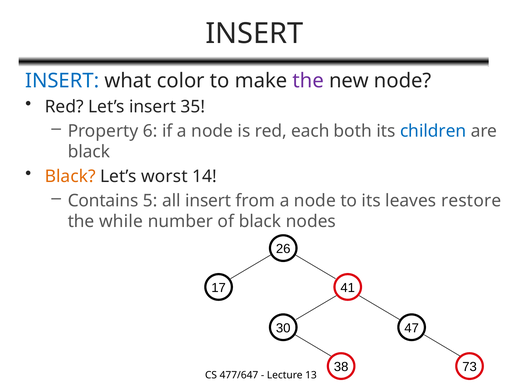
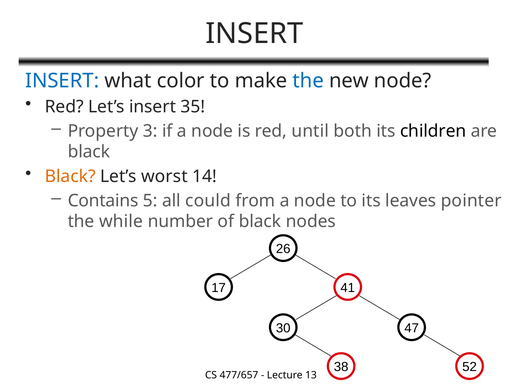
the colour: purple -> blue (308, 81)
6: 6 -> 3 (150, 131)
each: each -> until (310, 131)
children colour: blue -> black (433, 131)
all insert: insert -> could (208, 200)
restore: restore -> pointer (471, 200)
73: 73 -> 52 (470, 366)
477/647: 477/647 -> 477/657 (239, 375)
